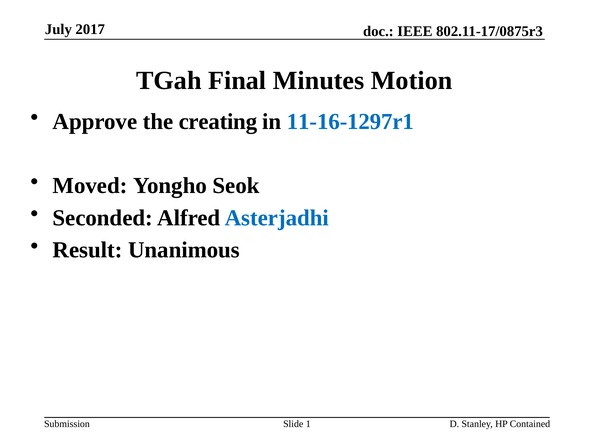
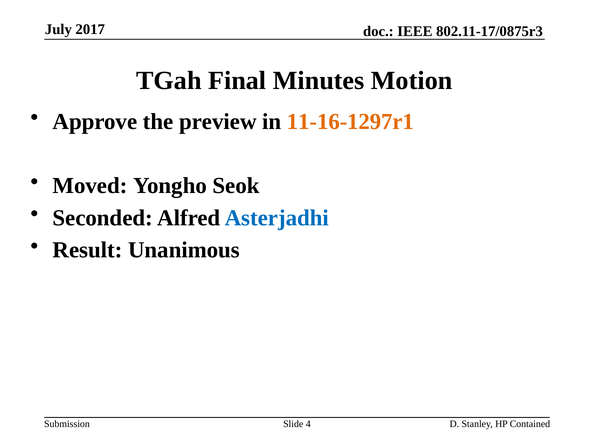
creating: creating -> preview (218, 121)
11-16-1297r1 colour: blue -> orange (351, 121)
1: 1 -> 4 (308, 424)
